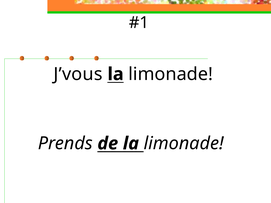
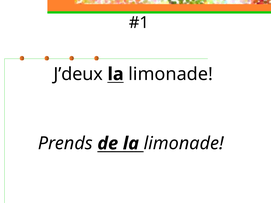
J’vous: J’vous -> J’deux (78, 74)
